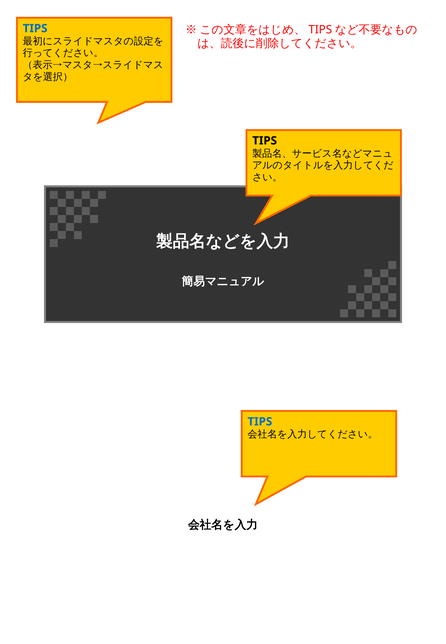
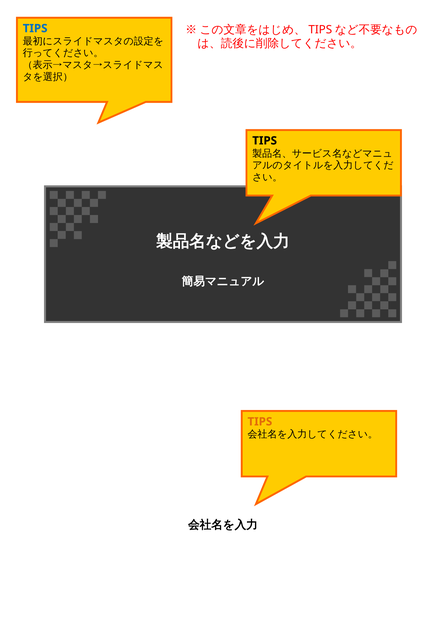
TIPS colour: blue -> orange (260, 422)
